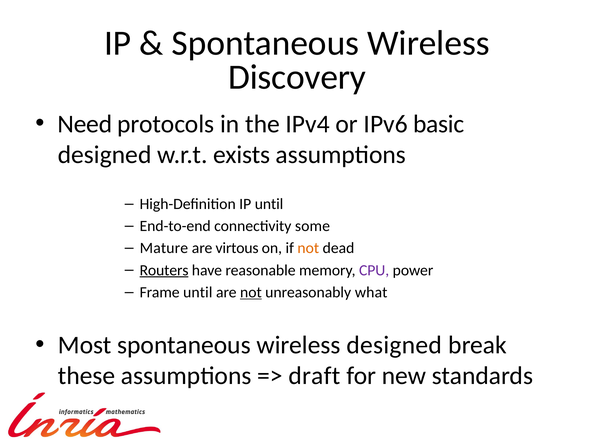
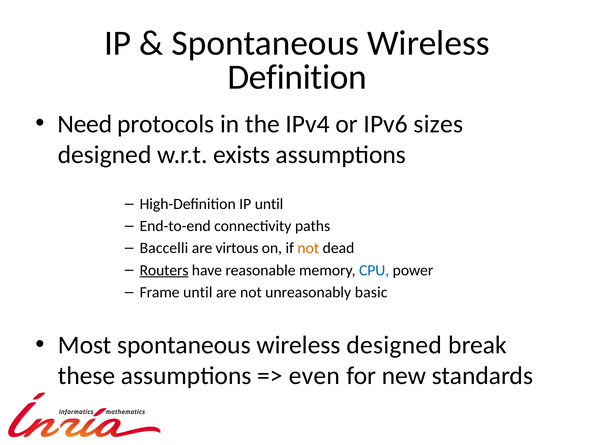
Discovery: Discovery -> Definition (297, 77)
basic: basic -> sizes (438, 124)
some: some -> paths (313, 226)
Mature: Mature -> Baccelli (164, 248)
CPU colour: purple -> blue (374, 271)
not underline: present -> none (251, 293)
what: what -> basic (371, 293)
draft: draft -> even (314, 376)
